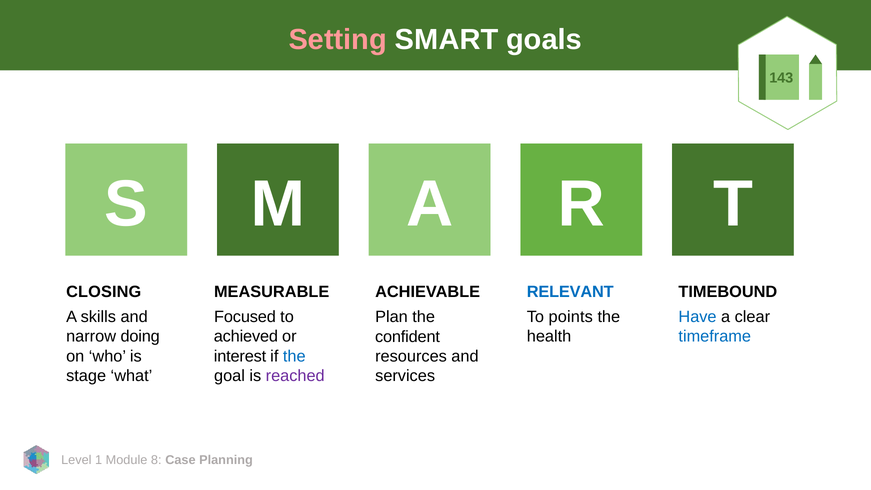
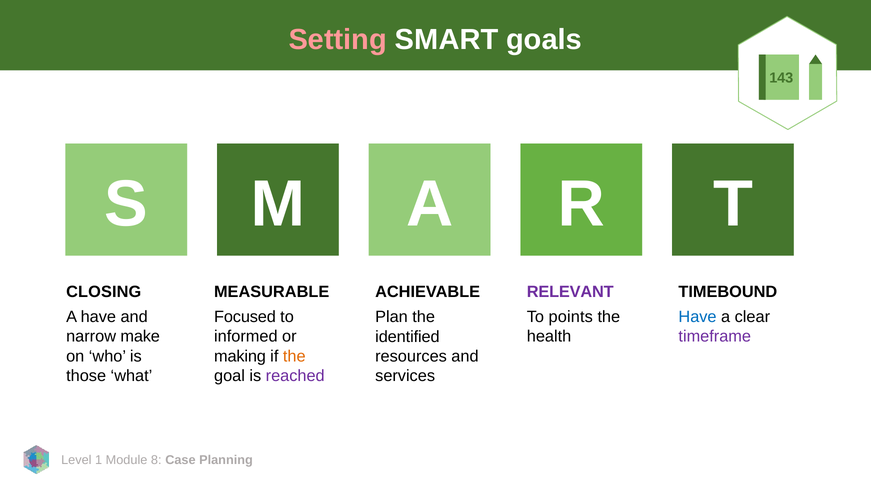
RELEVANT colour: blue -> purple (570, 292)
A skills: skills -> have (98, 317)
doing: doing -> make (140, 337)
achieved: achieved -> informed (246, 337)
confident: confident -> identified (407, 337)
timeframe colour: blue -> purple (715, 337)
interest: interest -> making (240, 356)
the colour: blue -> orange (294, 356)
stage: stage -> those (86, 376)
